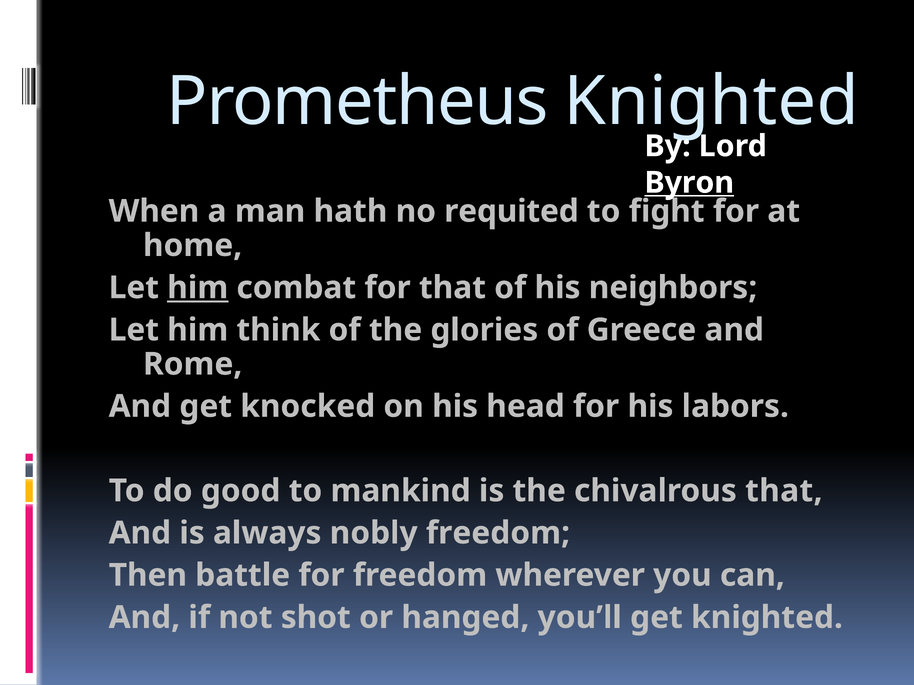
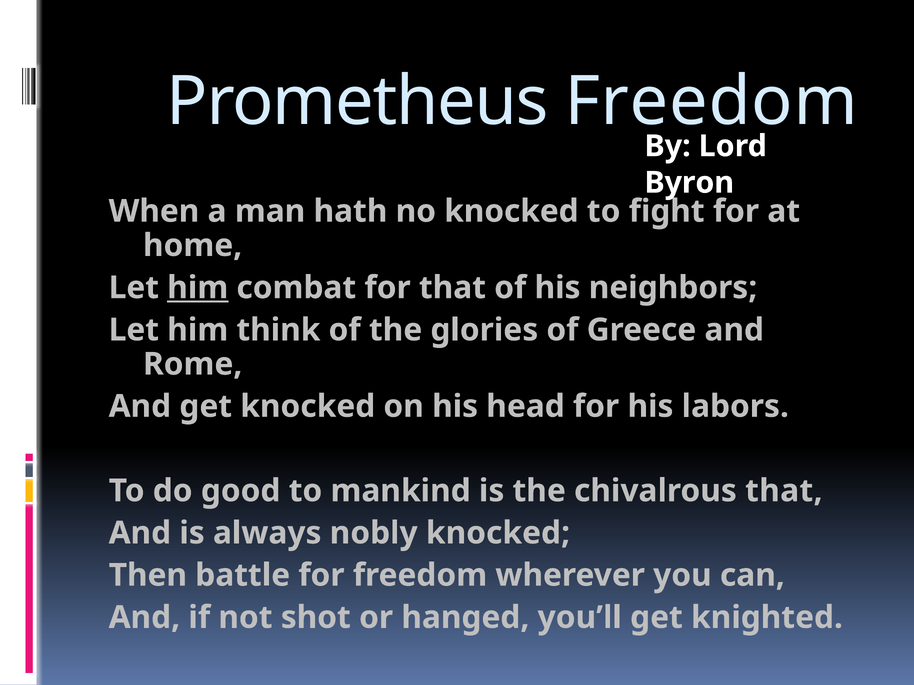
Prometheus Knighted: Knighted -> Freedom (711, 102)
Byron underline: present -> none (689, 183)
no requited: requited -> knocked (511, 211)
nobly freedom: freedom -> knocked (498, 533)
